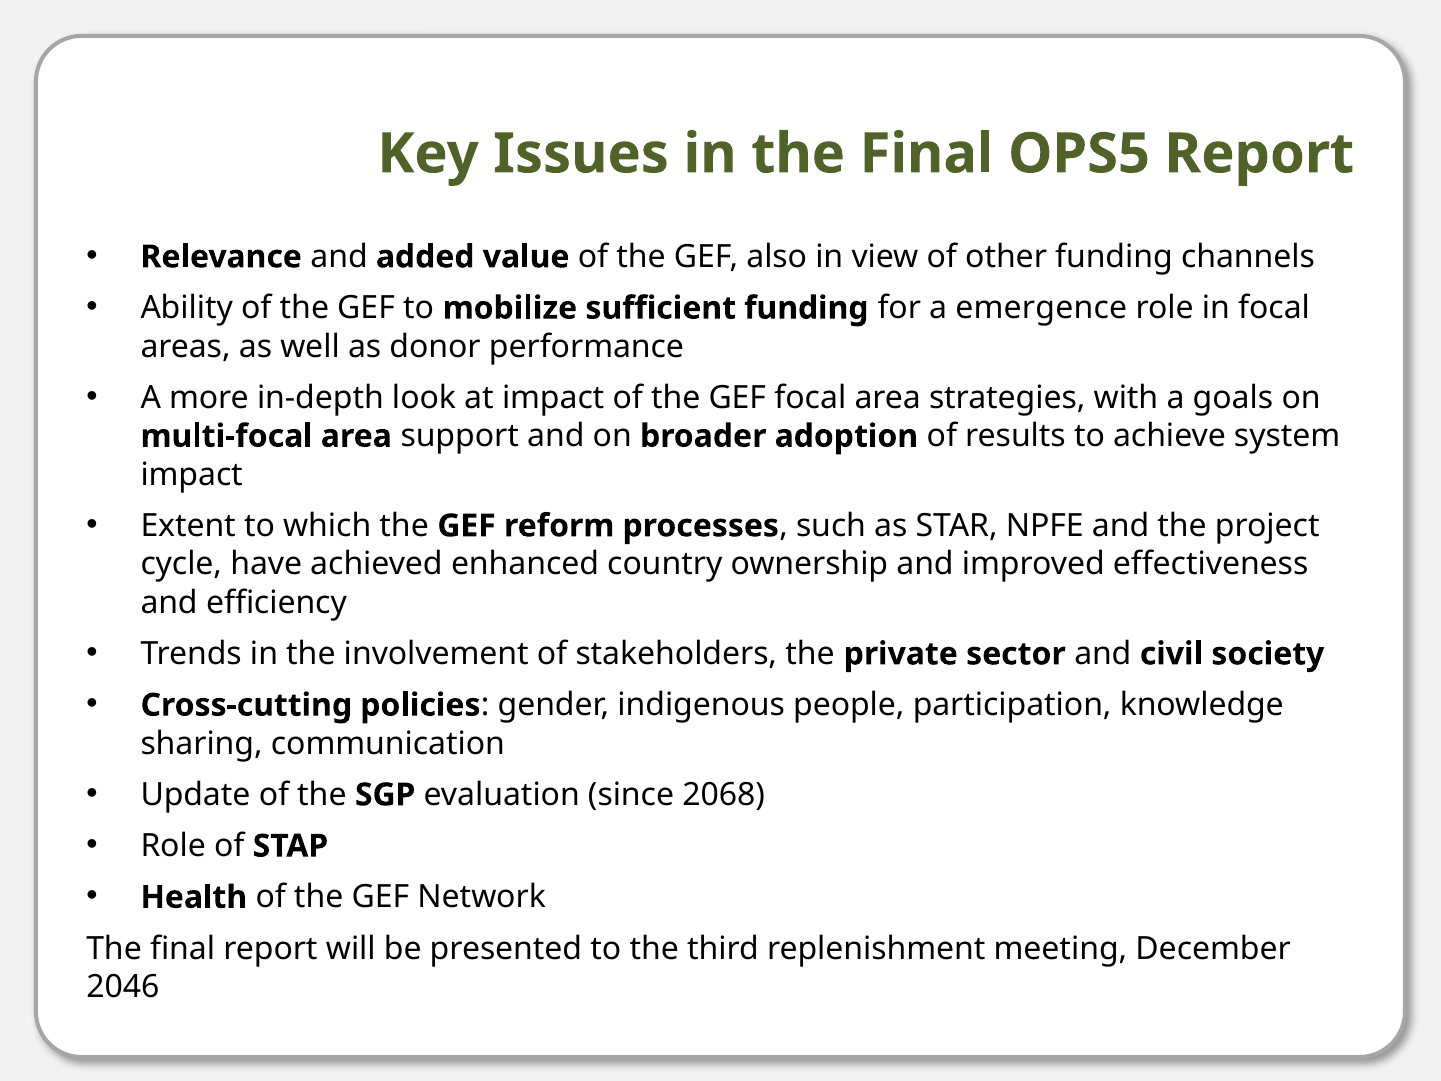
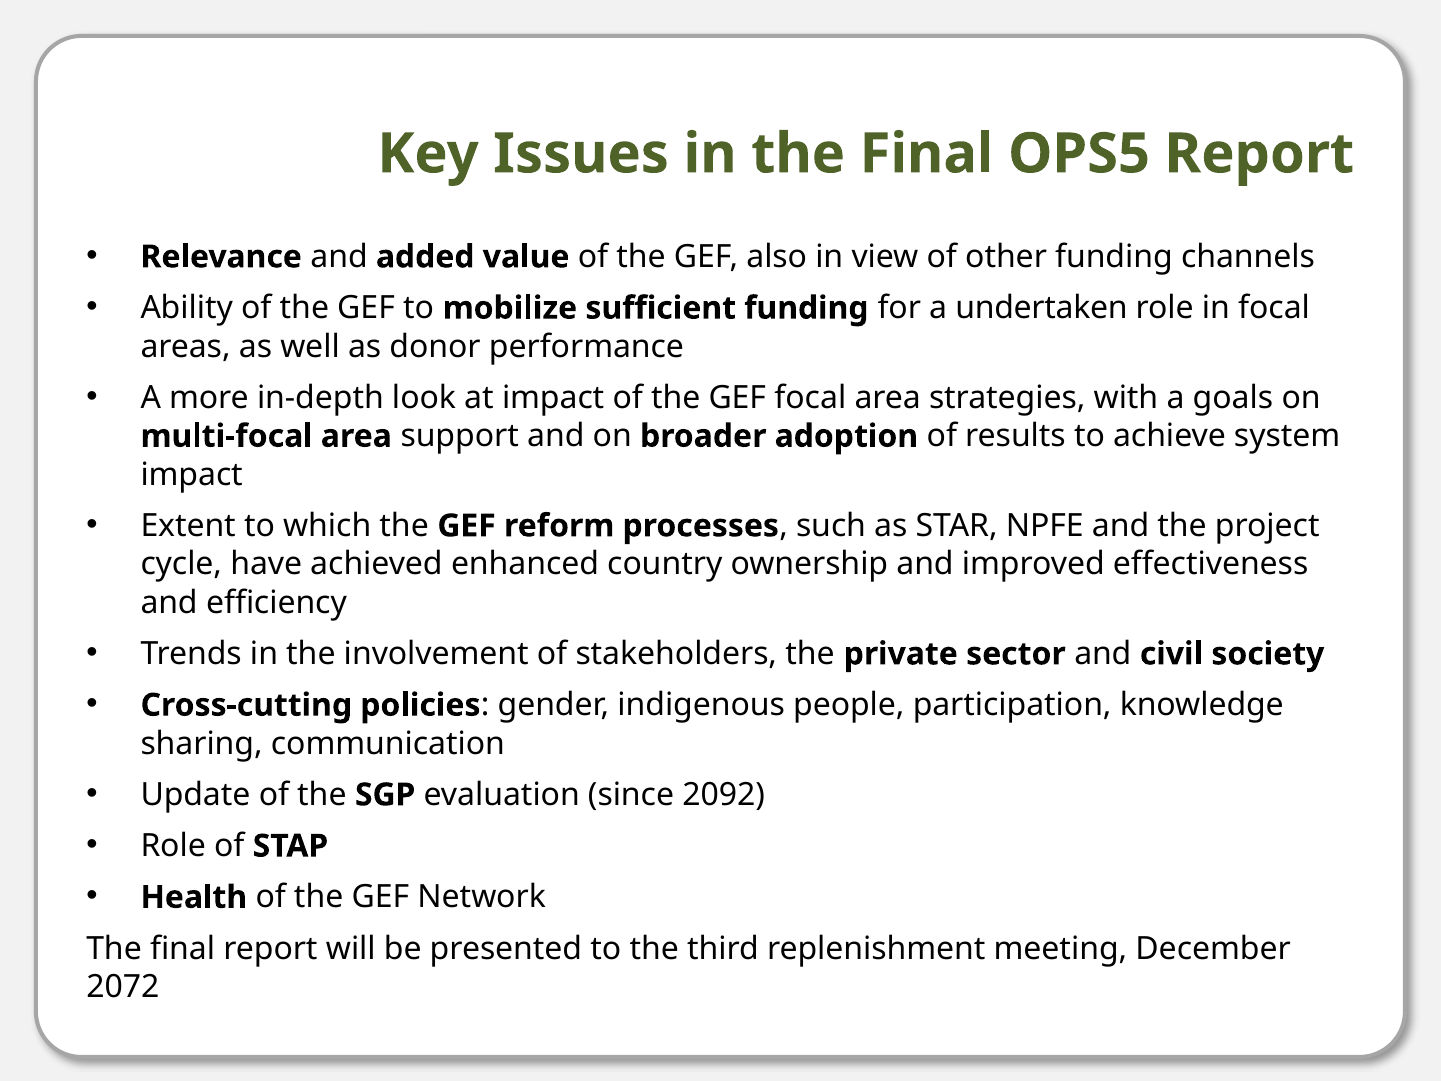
emergence: emergence -> undertaken (1042, 308)
2068: 2068 -> 2092 (724, 795)
2046: 2046 -> 2072 (123, 987)
